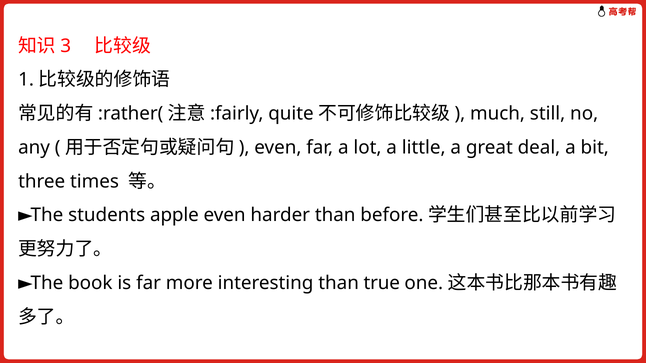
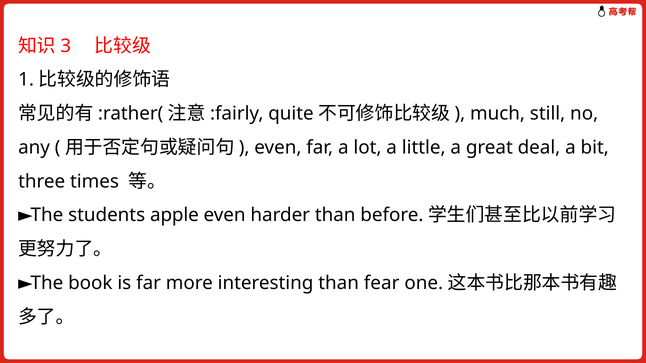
true: true -> fear (382, 283)
